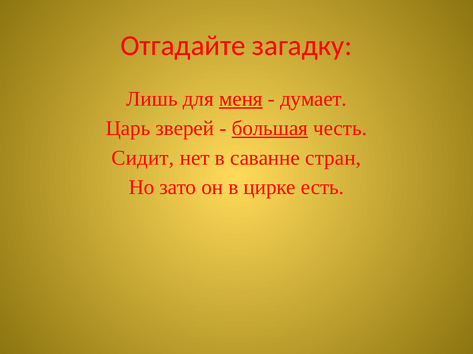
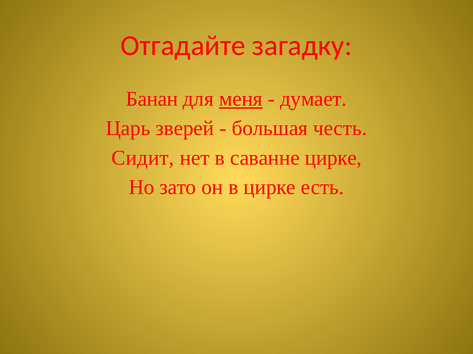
Лишь: Лишь -> Банан (152, 99)
большая underline: present -> none (270, 129)
саванне стран: стран -> цирке (333, 158)
